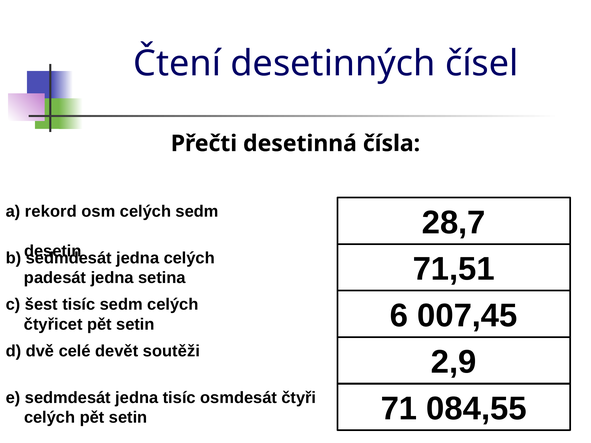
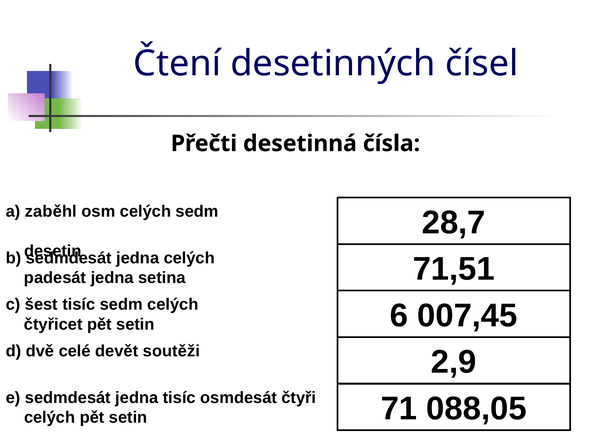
rekord: rekord -> zaběhl (51, 212)
084,55: 084,55 -> 088,05 (476, 409)
